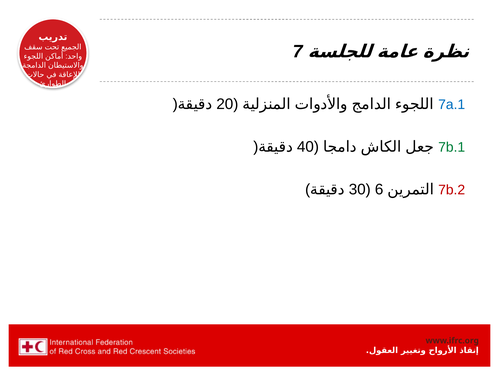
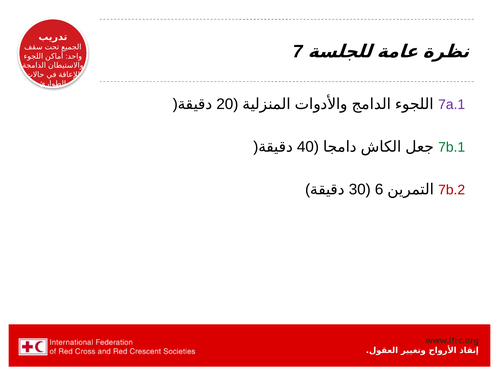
7a.1 colour: blue -> purple (452, 105)
